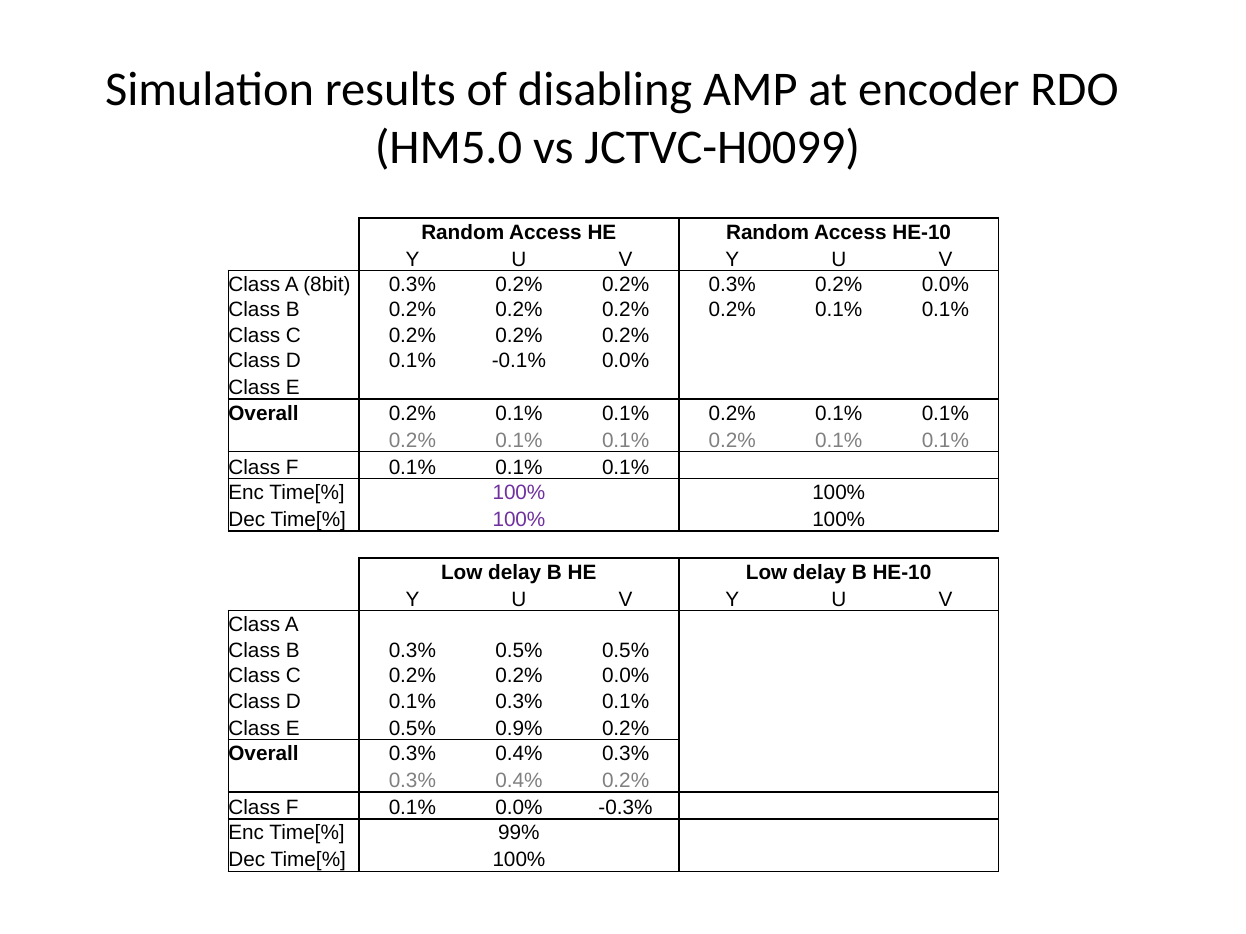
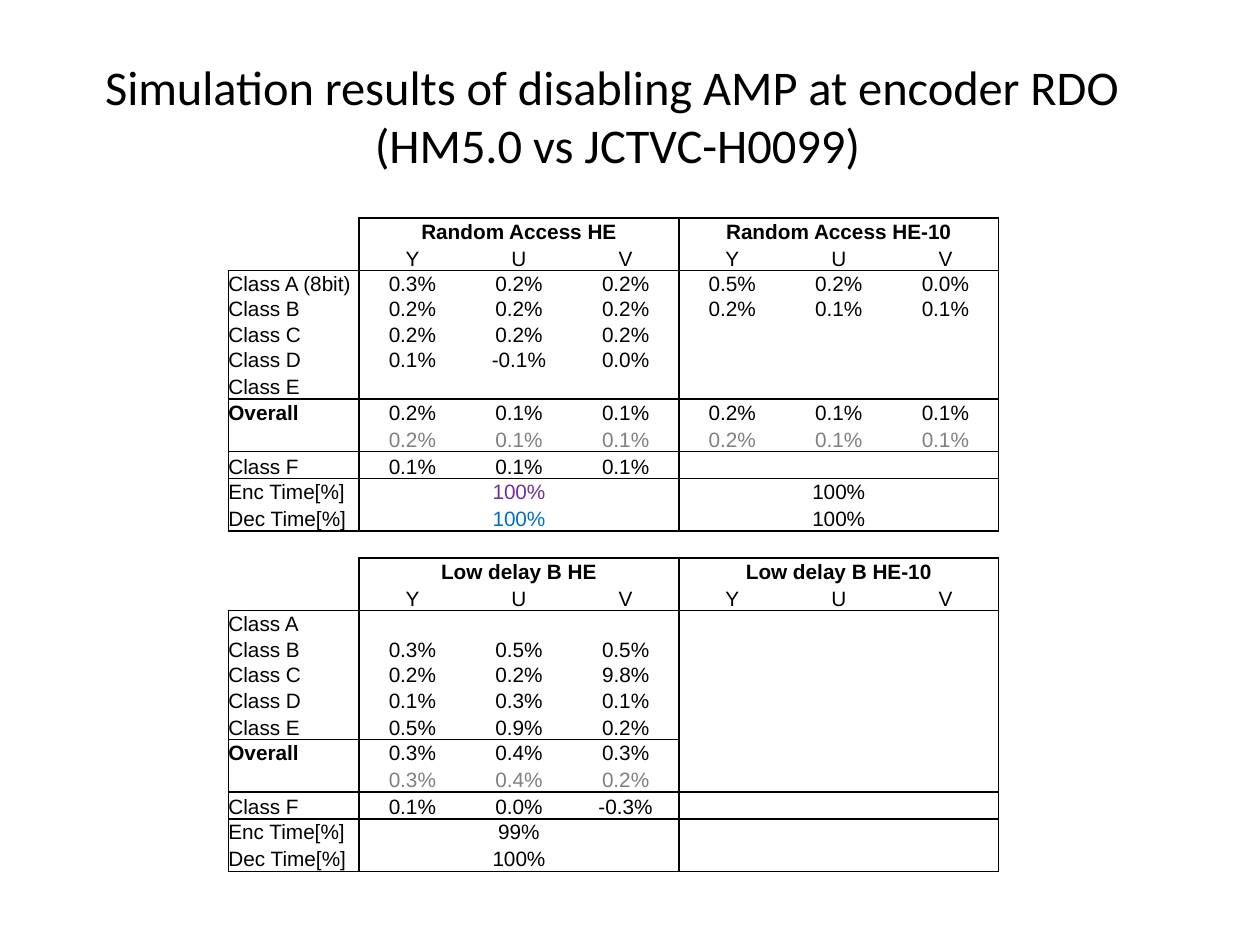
0.2% 0.3%: 0.3% -> 0.5% (732, 285)
100% colour: purple -> blue (519, 520)
0.2% 0.2% 0.0%: 0.0% -> 9.8% (626, 676)
